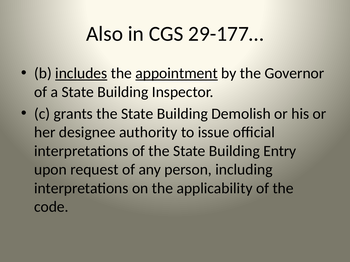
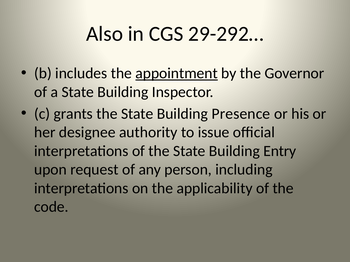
29-177…: 29-177… -> 29-292… (226, 34)
includes underline: present -> none (81, 73)
Demolish: Demolish -> Presence (241, 114)
